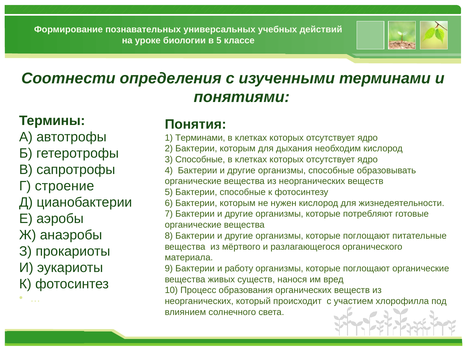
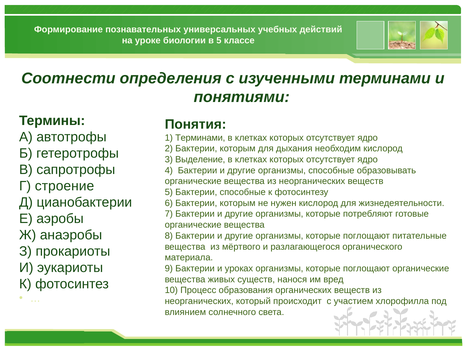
3 Способные: Способные -> Выделение (200, 159)
работу: работу -> уроках (239, 268)
